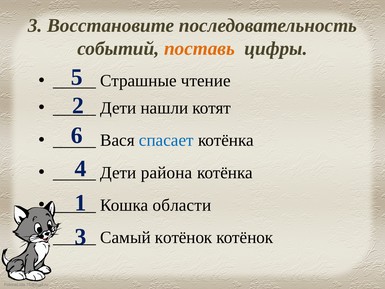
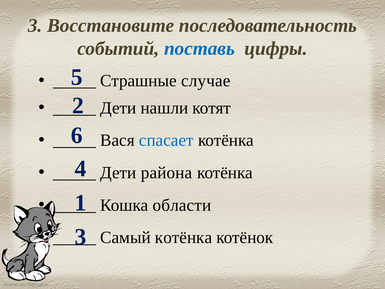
поставь colour: orange -> blue (199, 49)
чтение: чтение -> случае (206, 81)
Самый котёнок: котёнок -> котёнка (184, 237)
